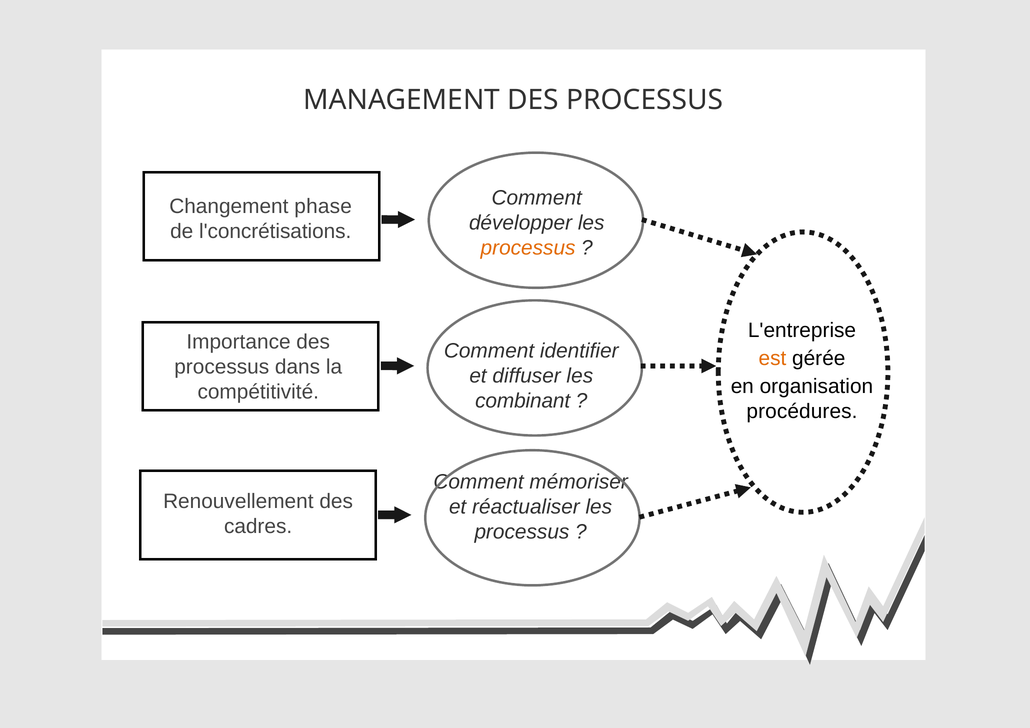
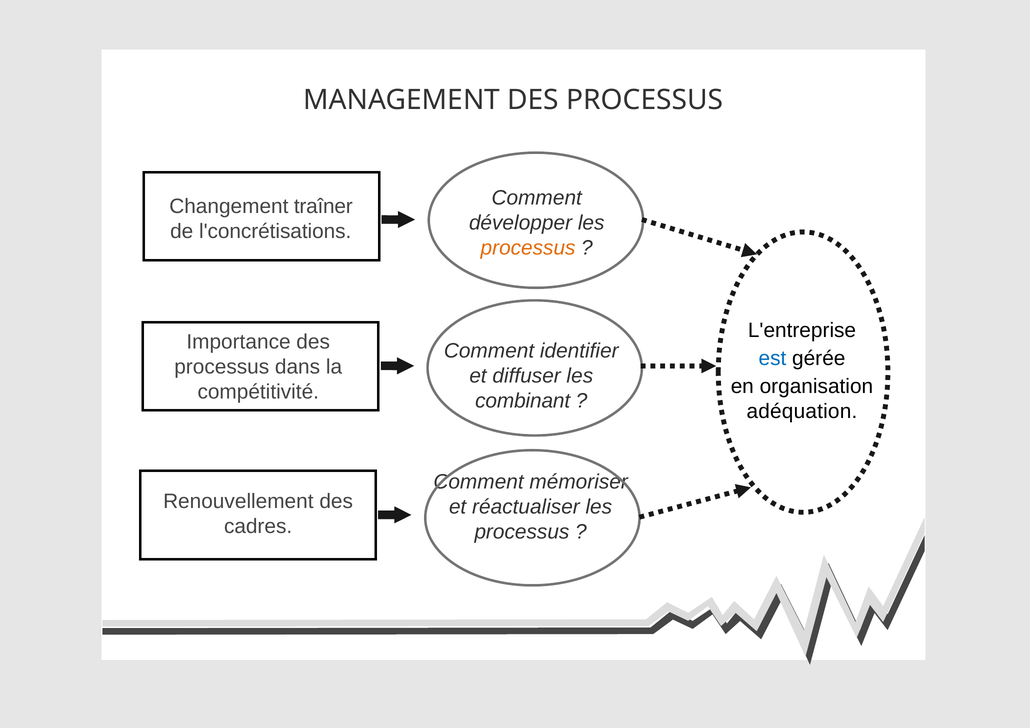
phase: phase -> traîner (323, 206)
est colour: orange -> blue (772, 359)
procédures: procédures -> adéquation (802, 412)
